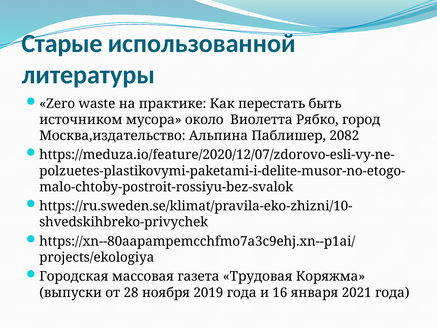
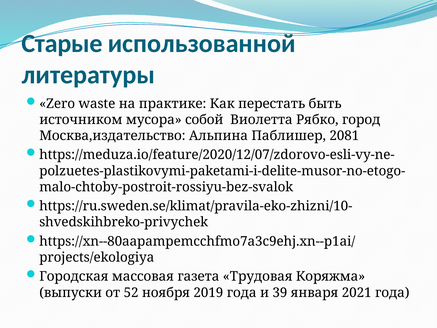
около: около -> собой (204, 120)
2082: 2082 -> 2081 (344, 136)
28: 28 -> 52 (131, 292)
16: 16 -> 39 (280, 292)
